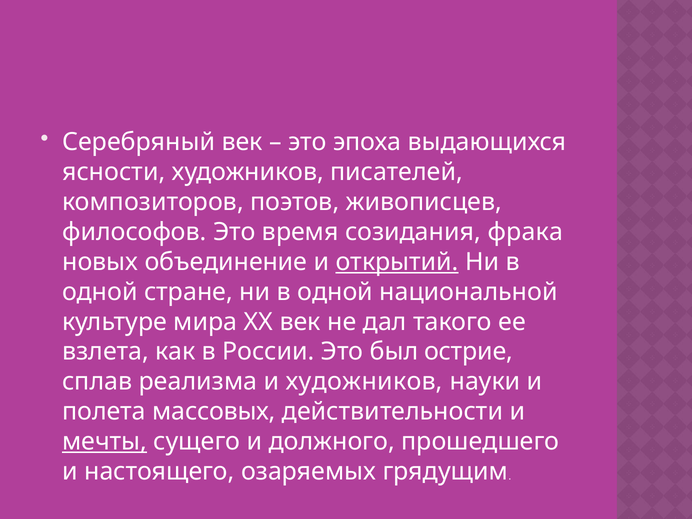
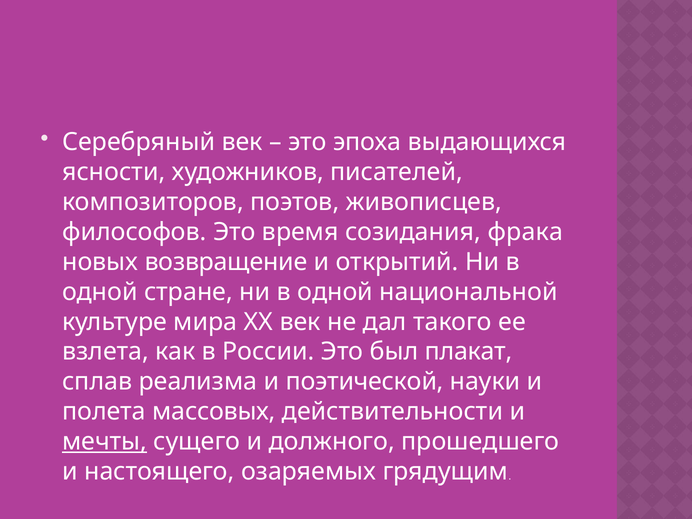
объединение: объединение -> возвращение (226, 262)
открытий underline: present -> none (397, 262)
острие: острие -> плакат (469, 352)
и художников: художников -> поэтической (365, 382)
